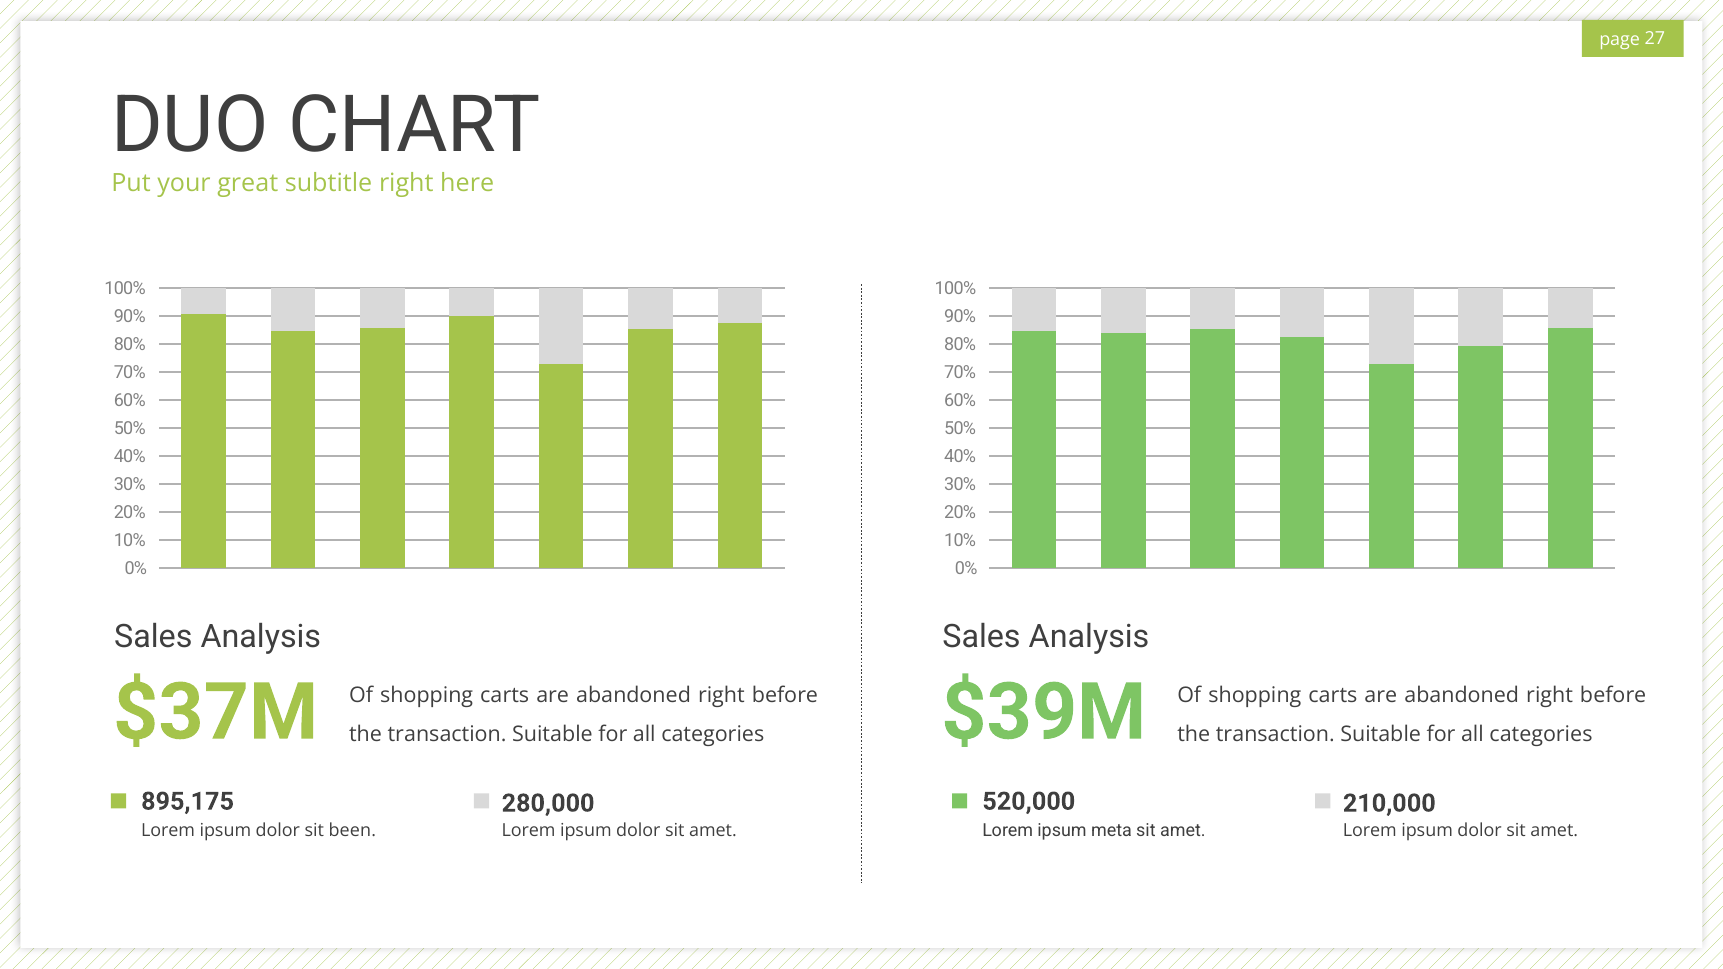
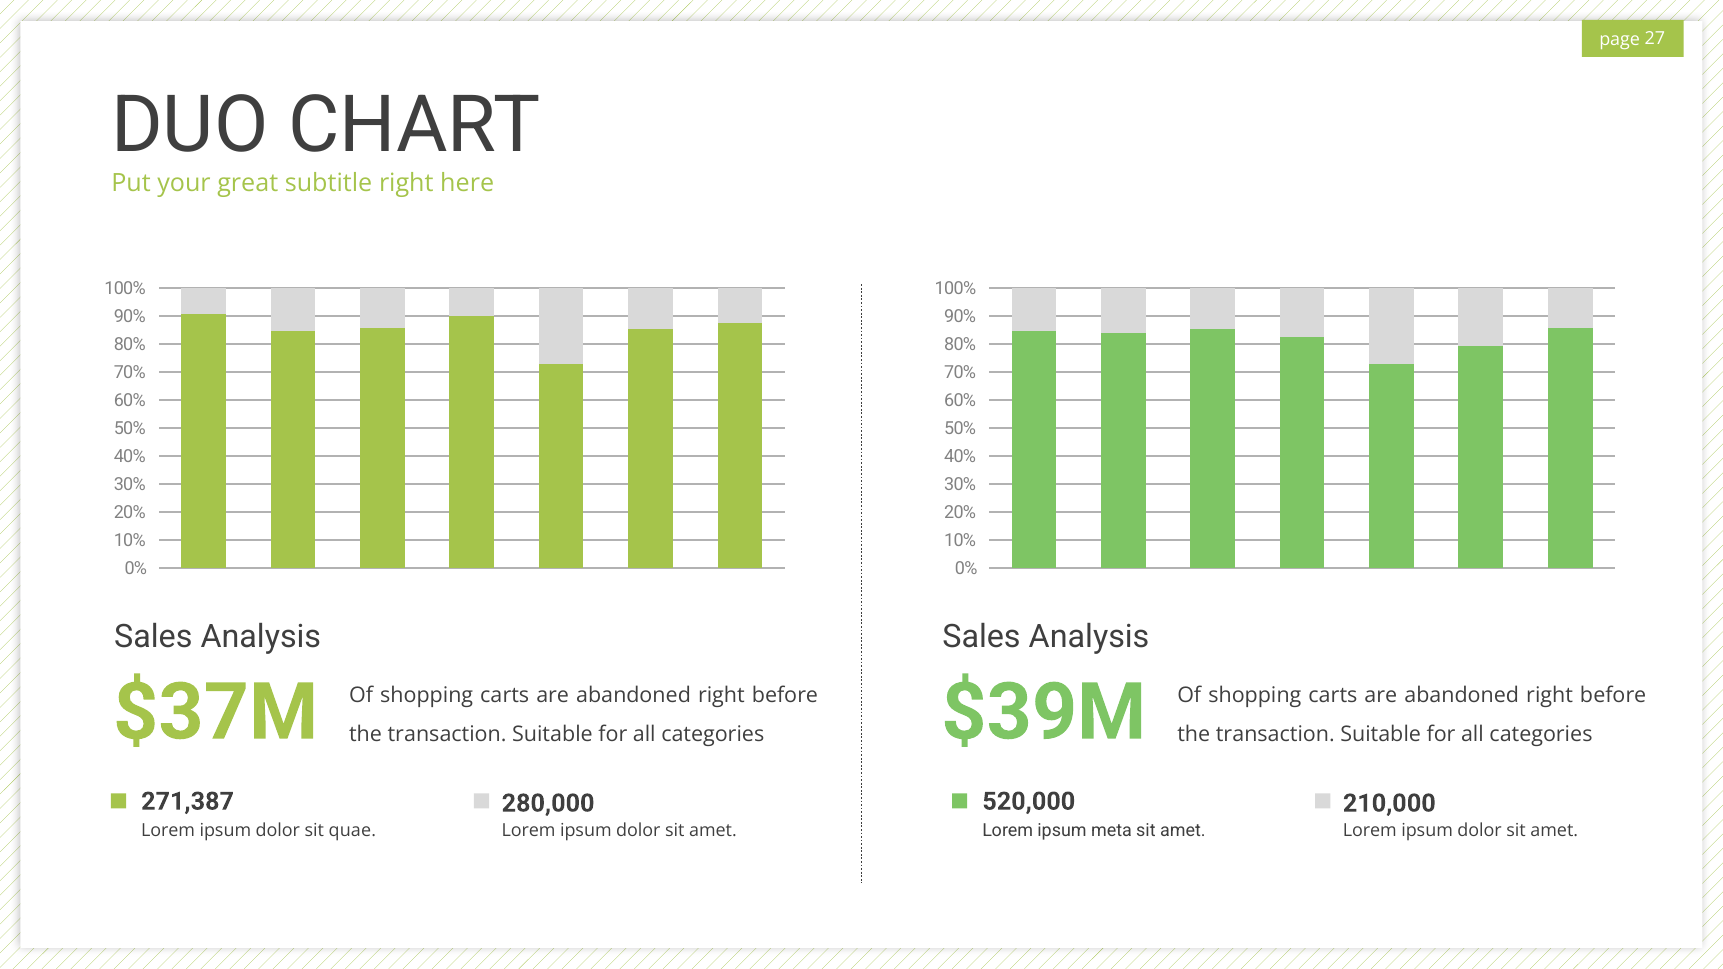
895,175: 895,175 -> 271,387 (188, 801)
been: been -> quae (352, 830)
